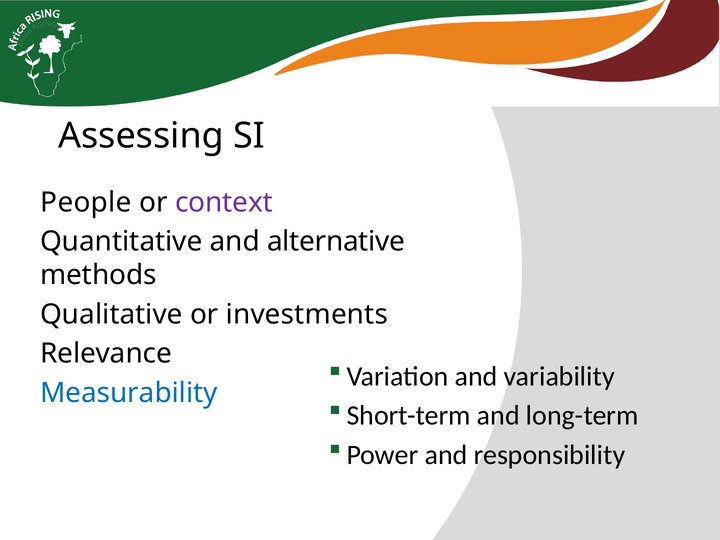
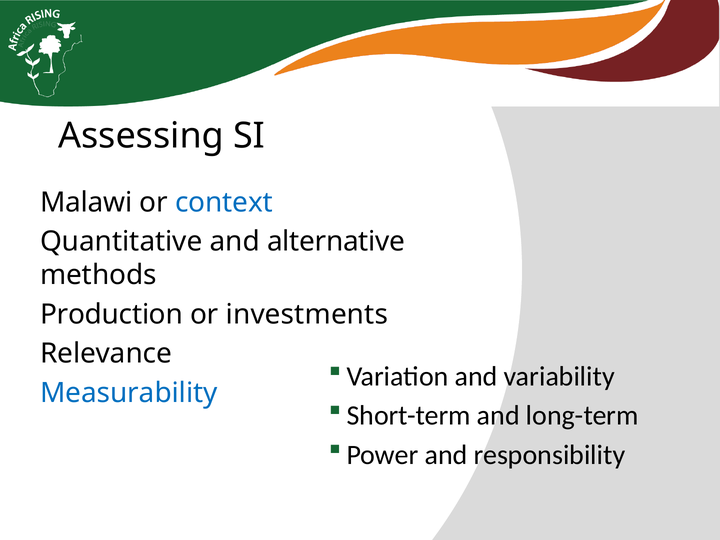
People: People -> Malawi (86, 202)
context colour: purple -> blue (224, 202)
Qualitative: Qualitative -> Production (112, 314)
